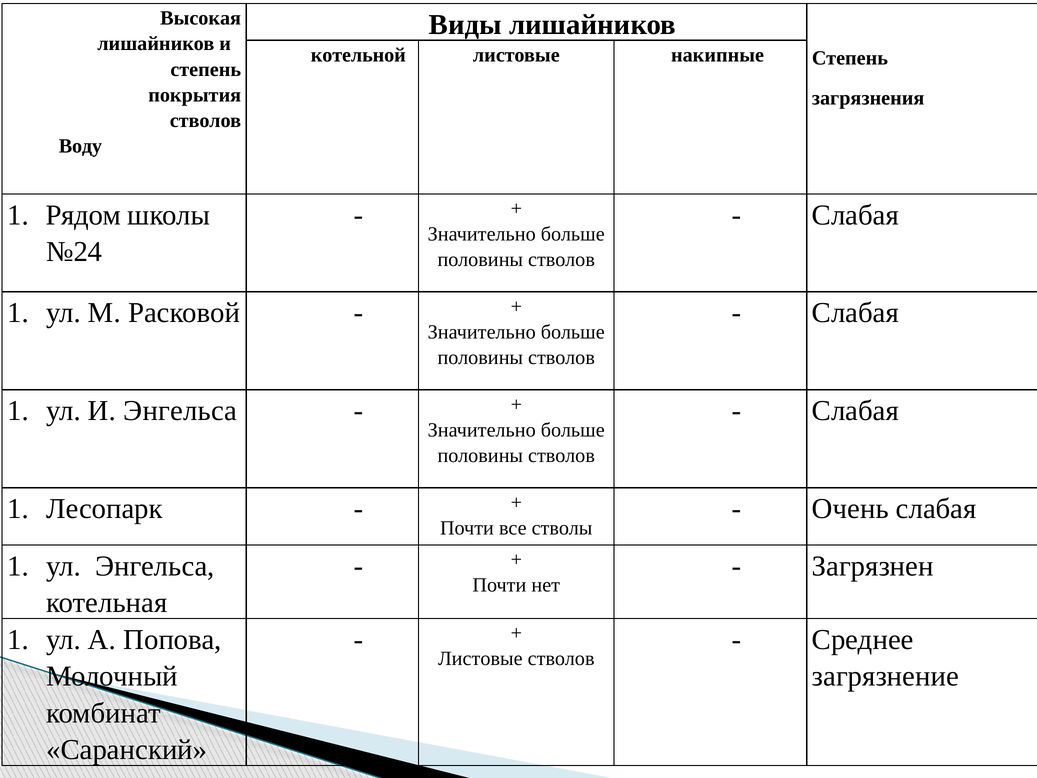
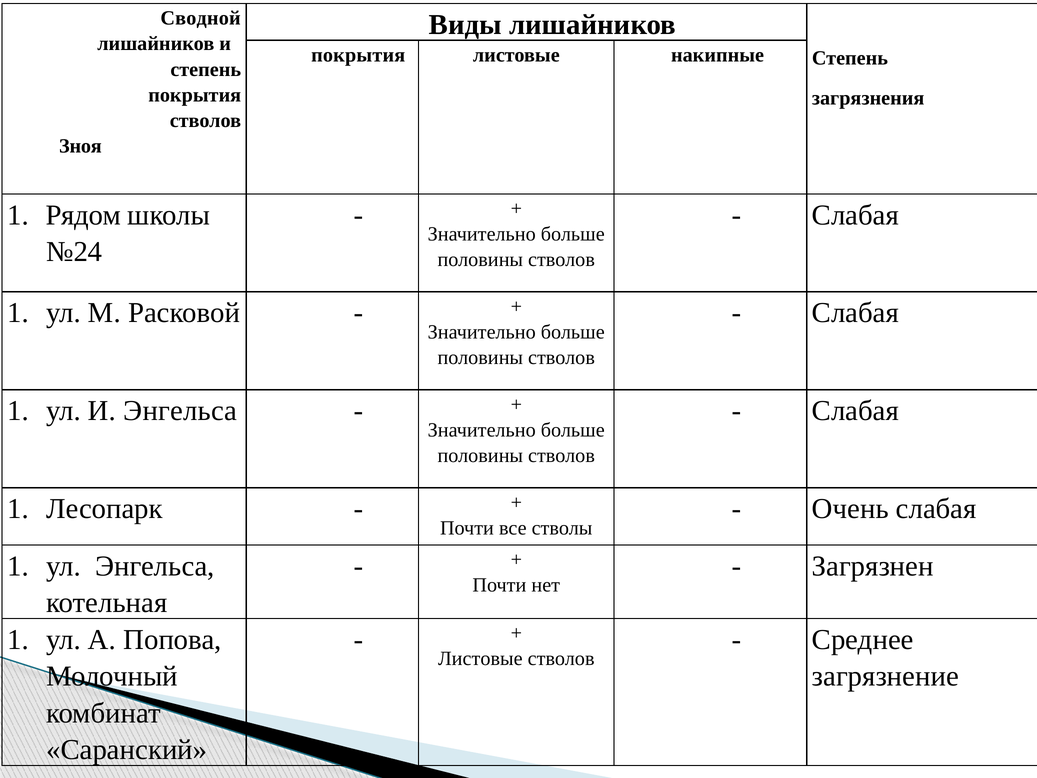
Высокая: Высокая -> Сводной (201, 18)
котельной: котельной -> покрытия (358, 55)
Воду: Воду -> Зноя (80, 146)
